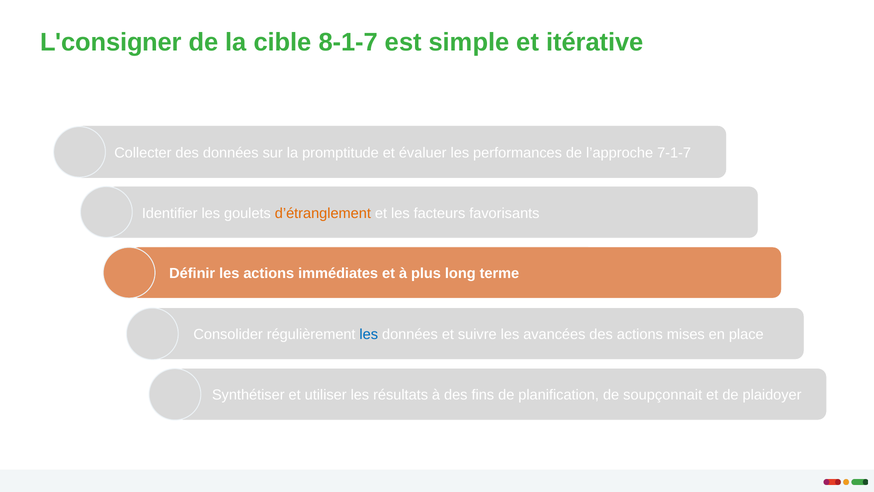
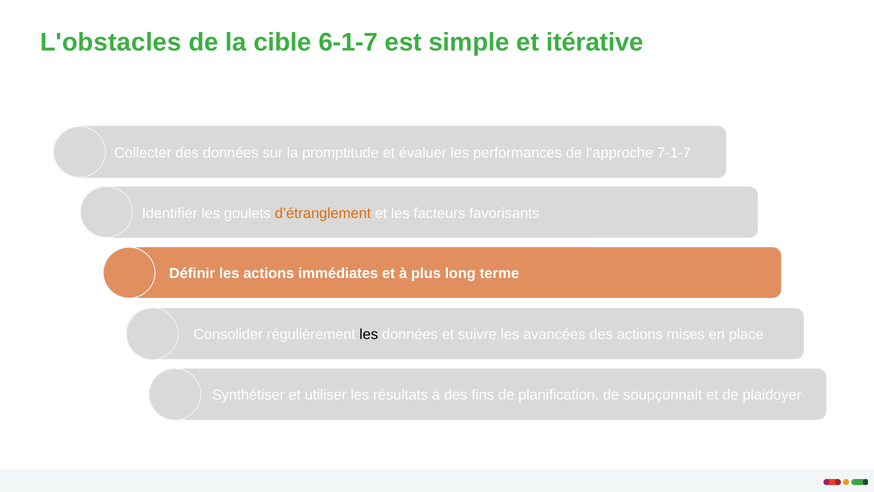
L'consigner: L'consigner -> L'obstacles (111, 42)
8-1-7: 8-1-7 -> 6-1-7 (348, 42)
les colour: blue -> black (369, 334)
